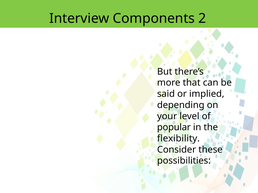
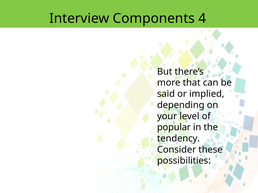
2: 2 -> 4 (202, 18)
flexibility: flexibility -> tendency (178, 139)
